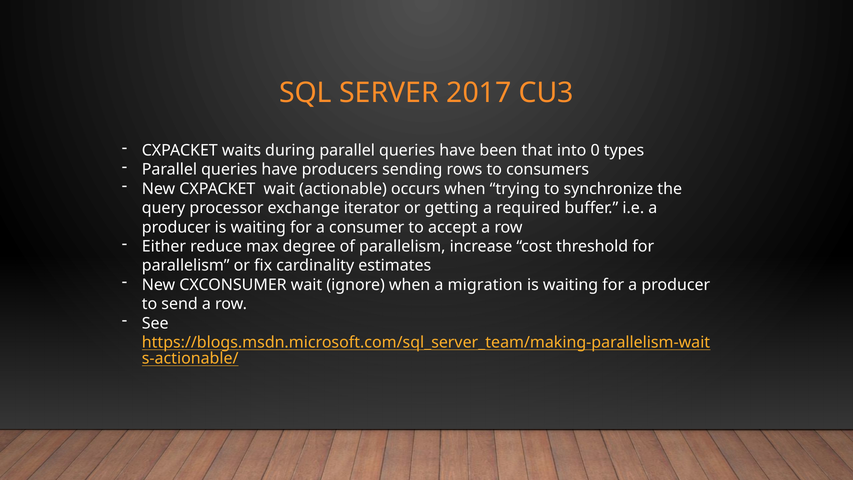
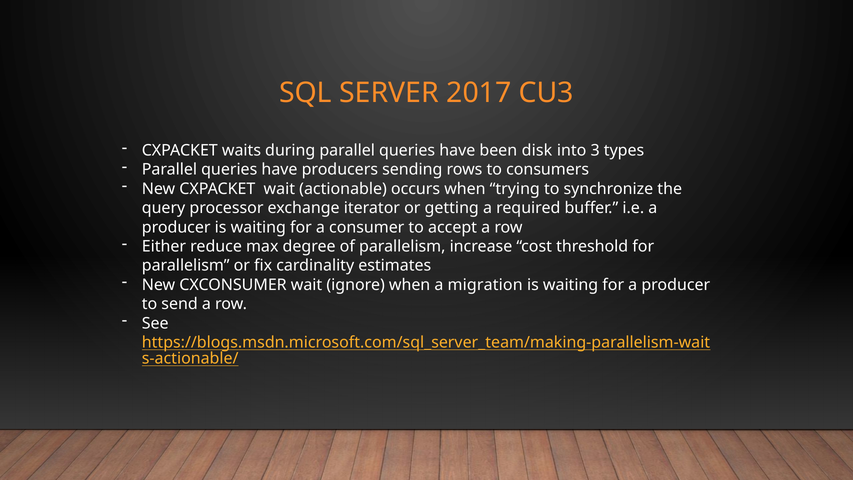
that: that -> disk (537, 150)
0: 0 -> 3 (595, 150)
